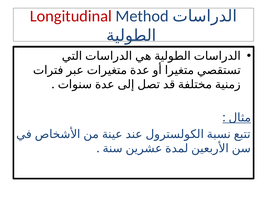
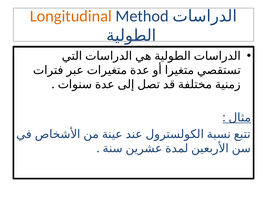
Longitudinal colour: red -> orange (71, 16)
